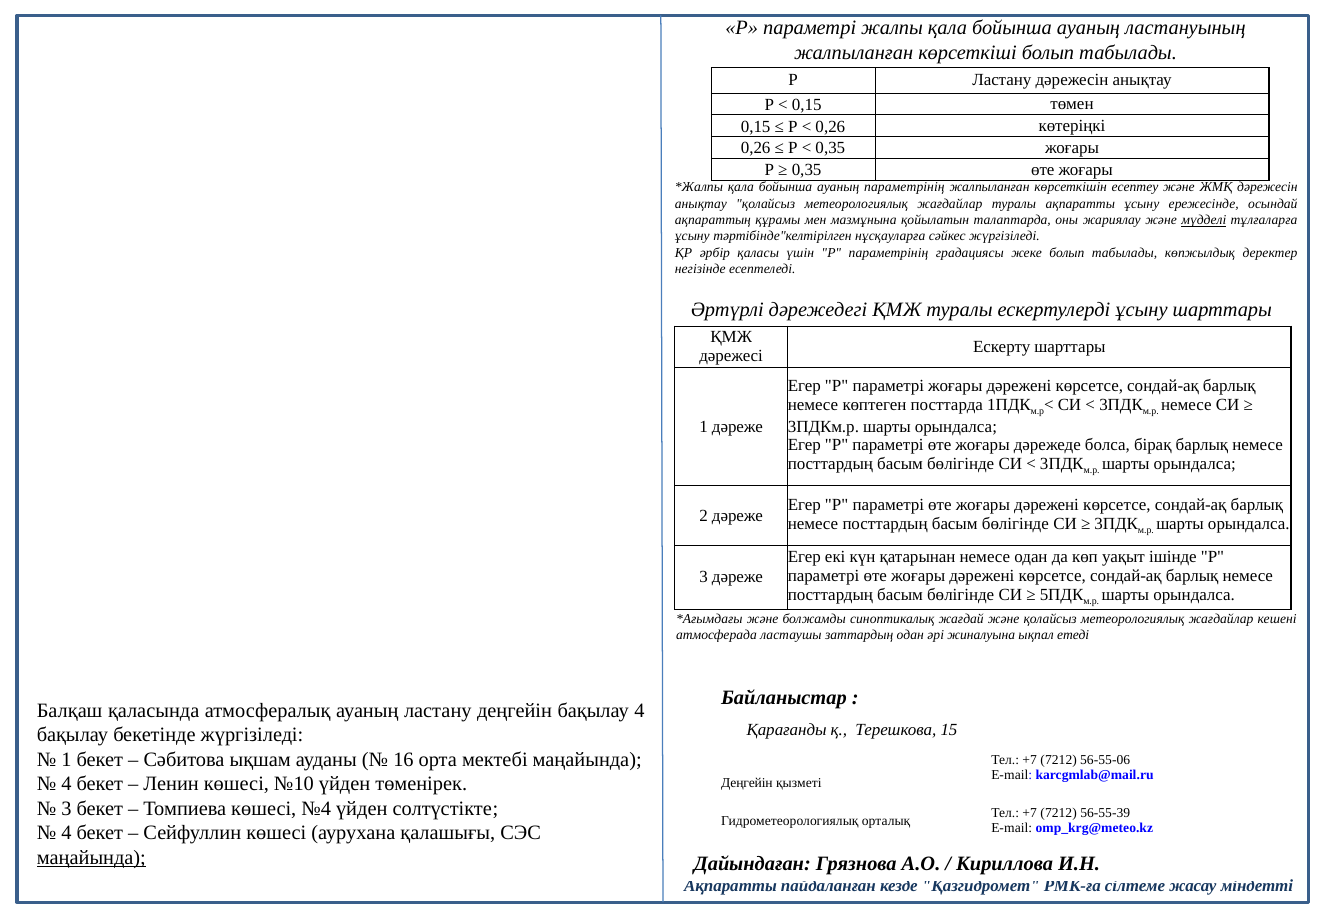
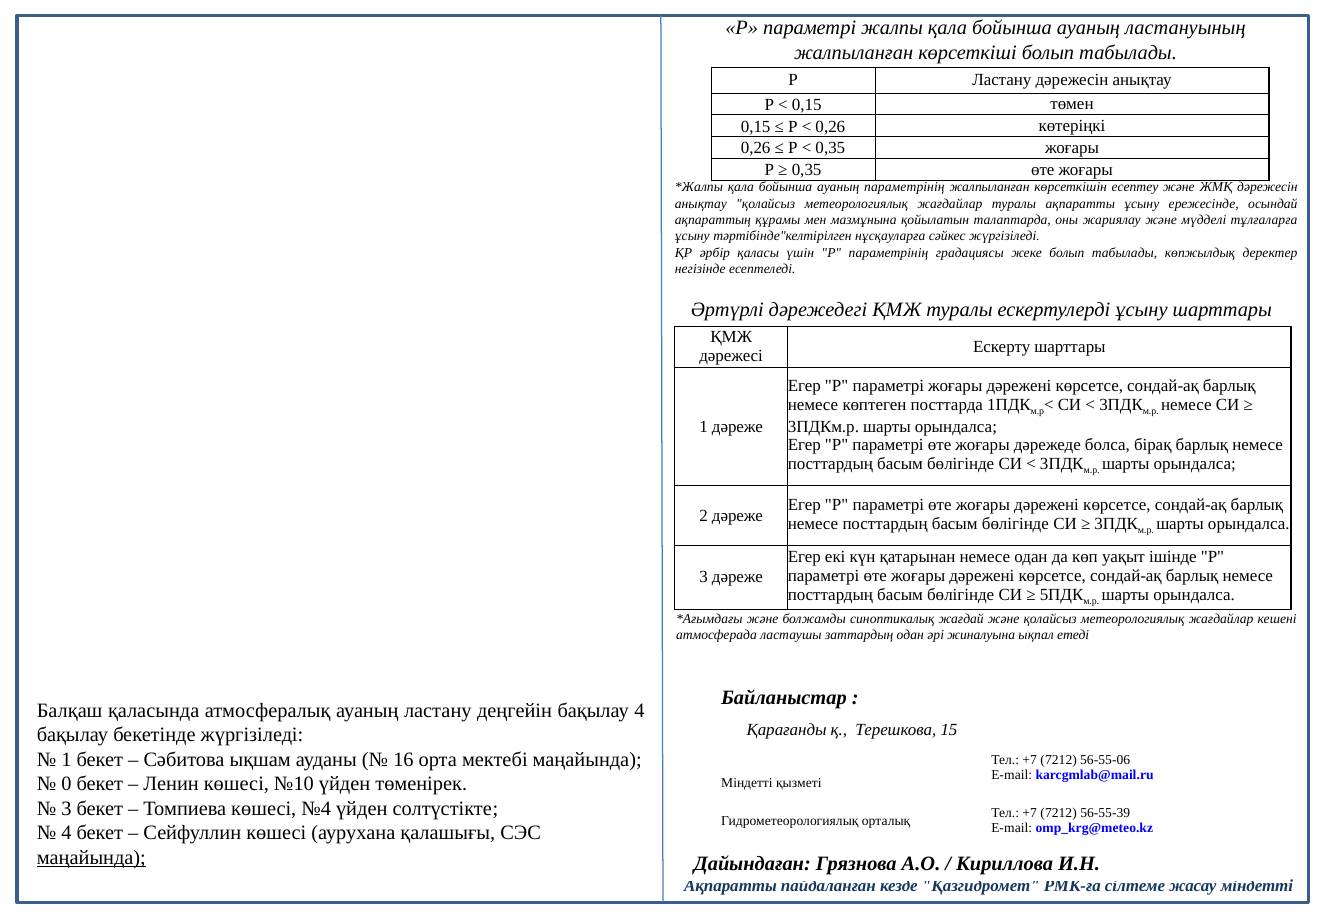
мүдделі underline: present -> none (1204, 220)
4: 4 -> 0 (66, 784)
Деңгейін: Деңгейін -> Міндетті (747, 783)
